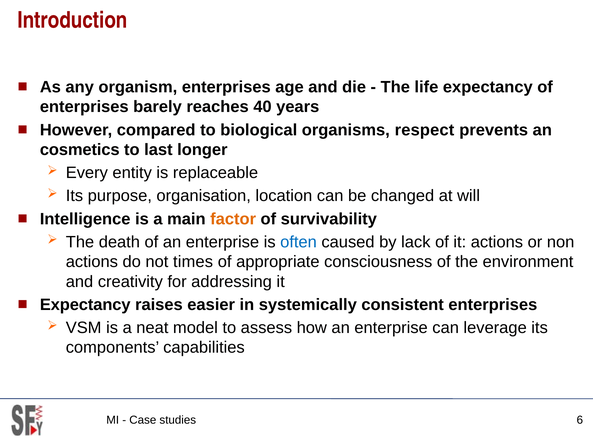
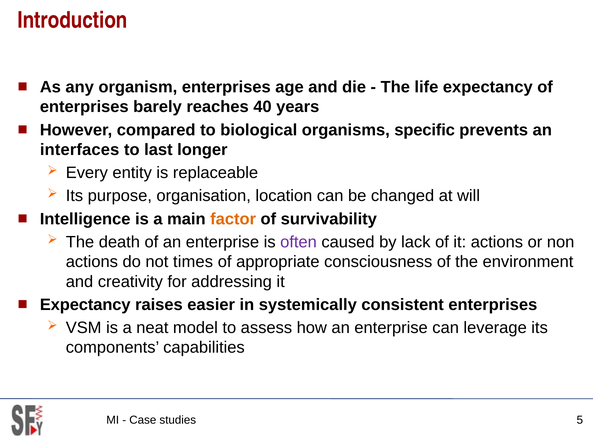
respect: respect -> specific (425, 130)
cosmetics: cosmetics -> interfaces (80, 150)
often colour: blue -> purple (299, 242)
6: 6 -> 5 (580, 420)
